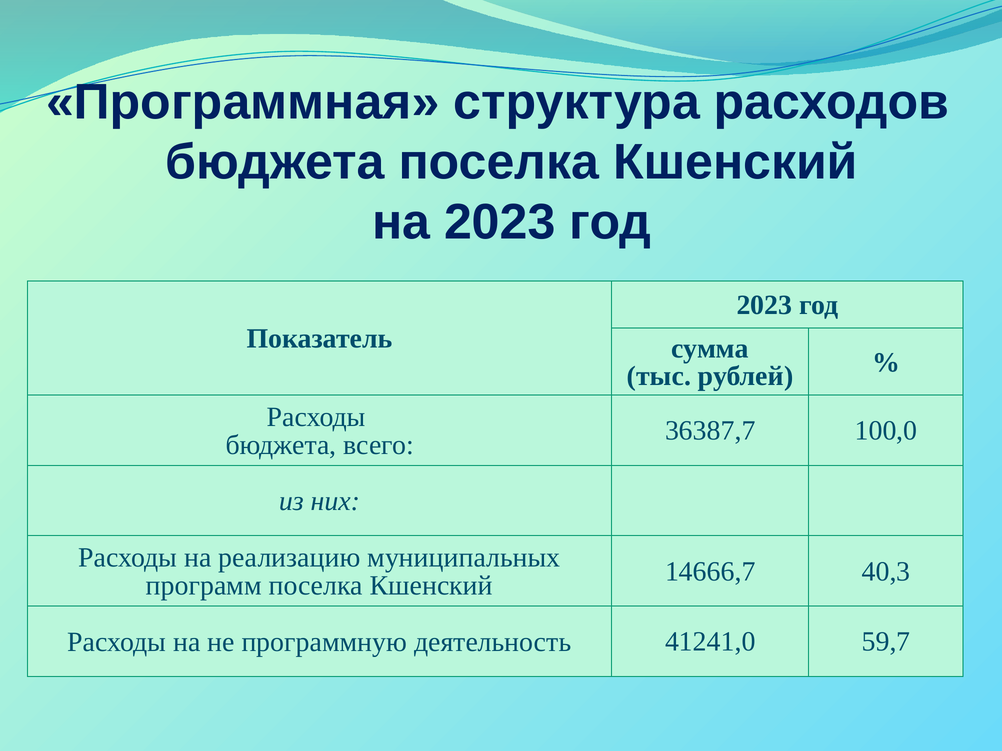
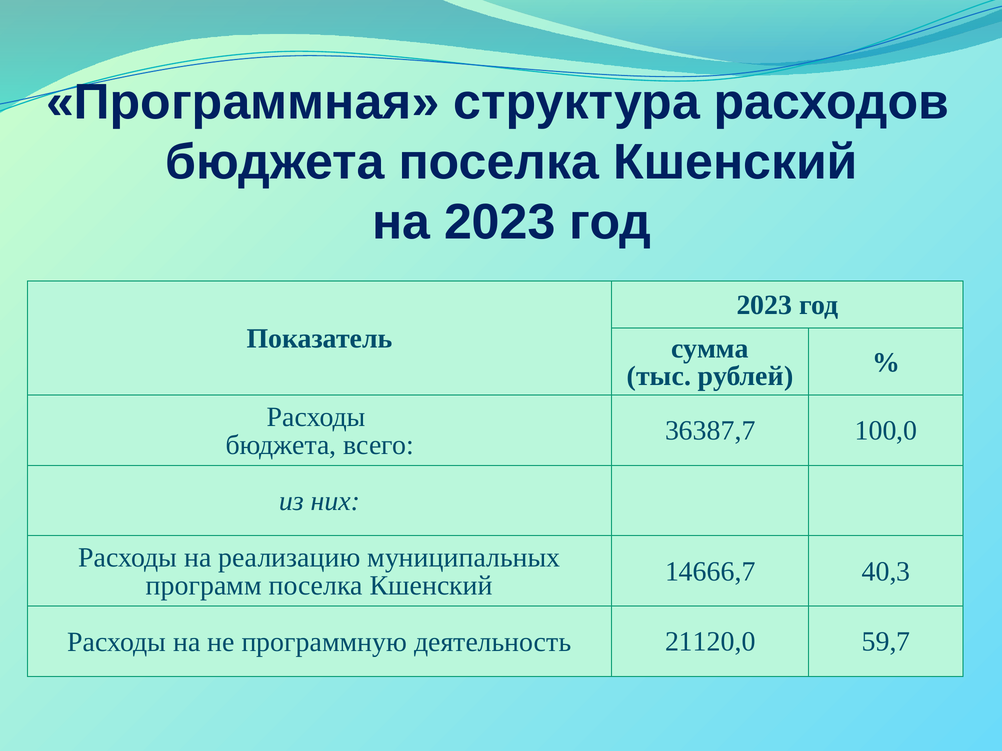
41241,0: 41241,0 -> 21120,0 (710, 642)
